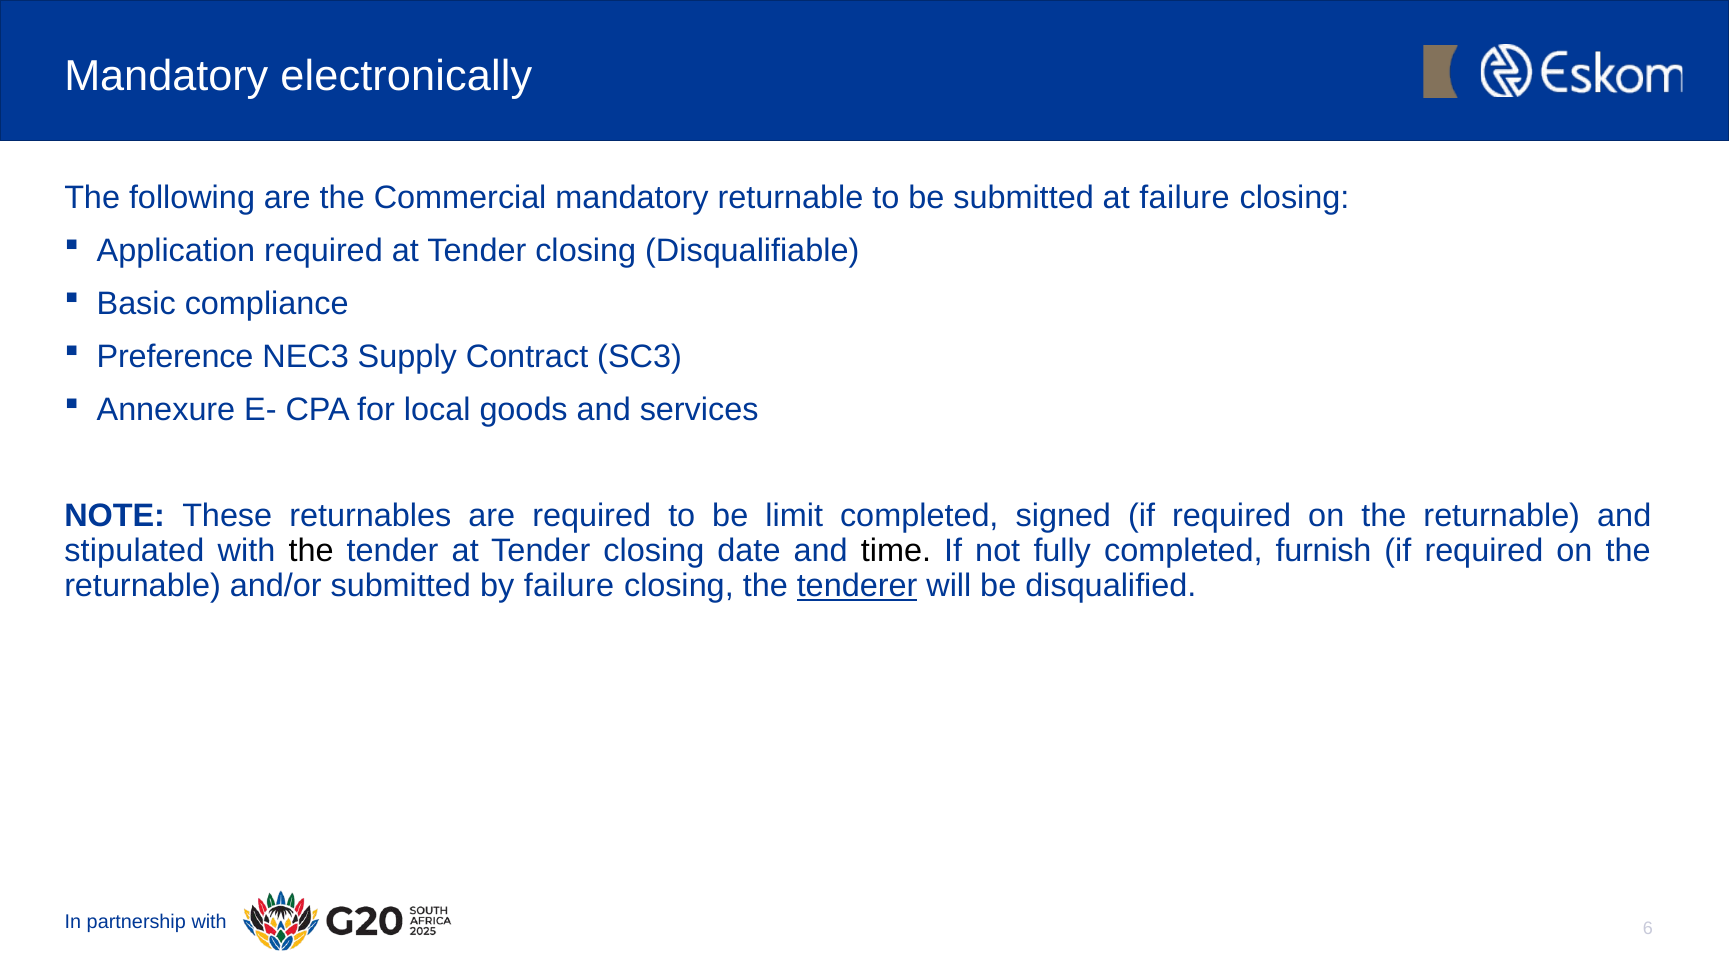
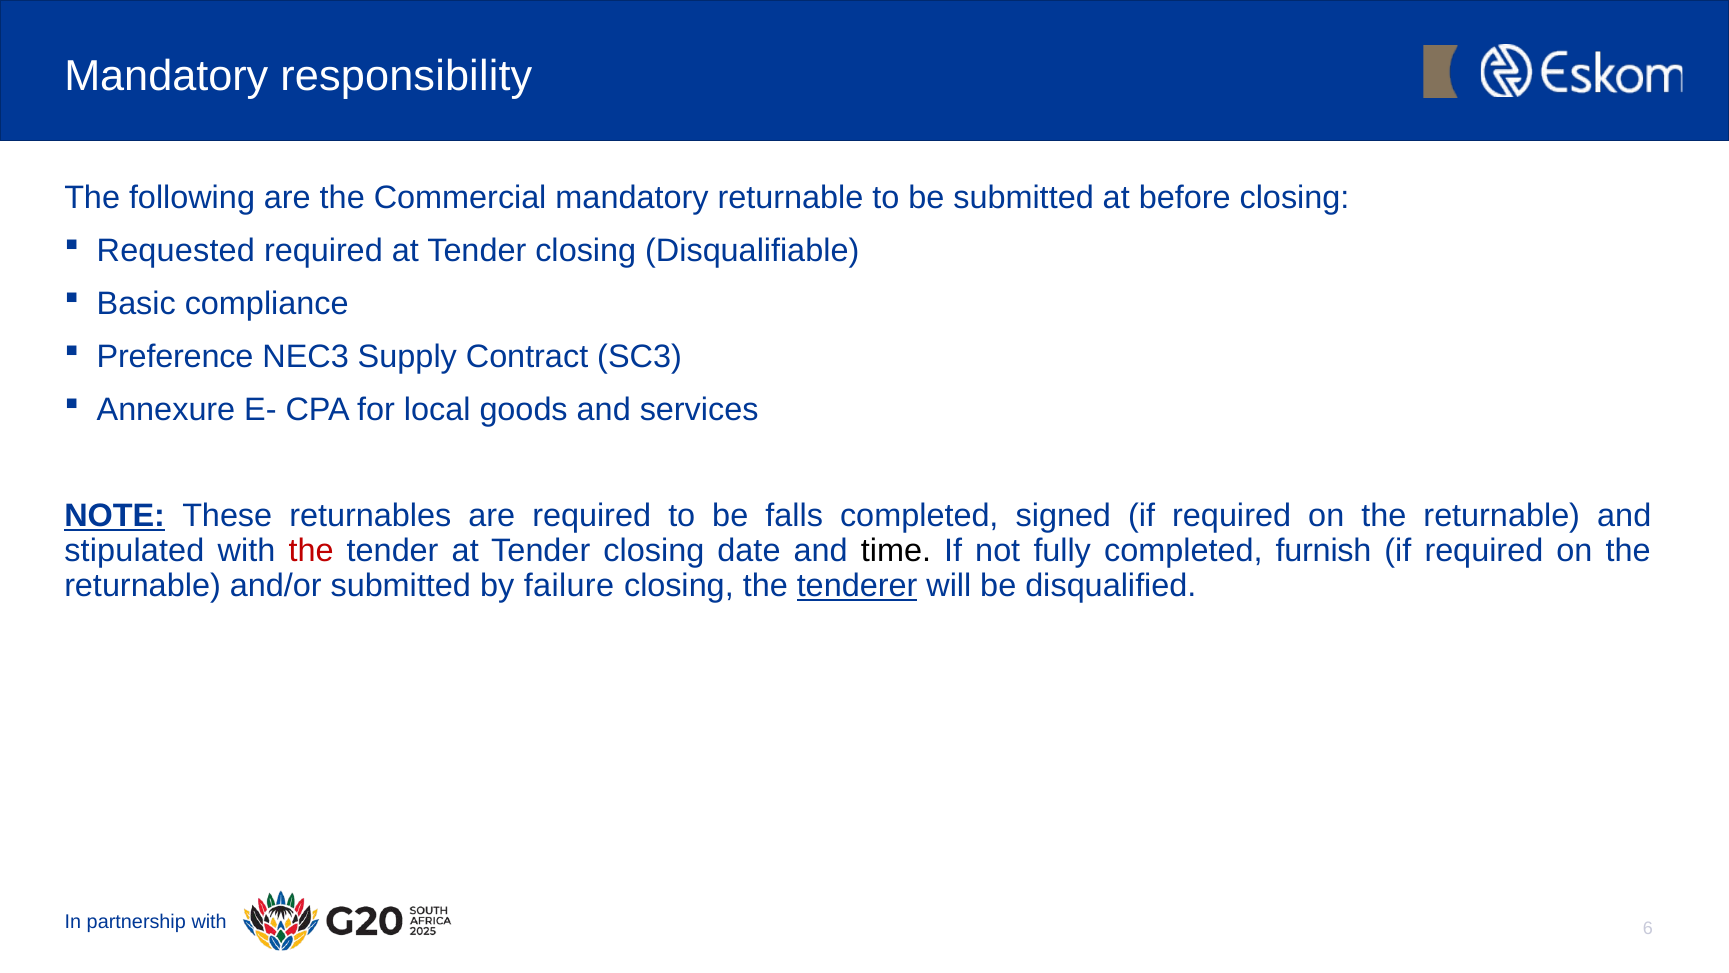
electronically: electronically -> responsibility (406, 76)
at failure: failure -> before (1185, 197)
Application: Application -> Requested (176, 250)
NOTE underline: none -> present (115, 516)
limit: limit -> falls (794, 516)
the colour: black -> red (311, 551)
